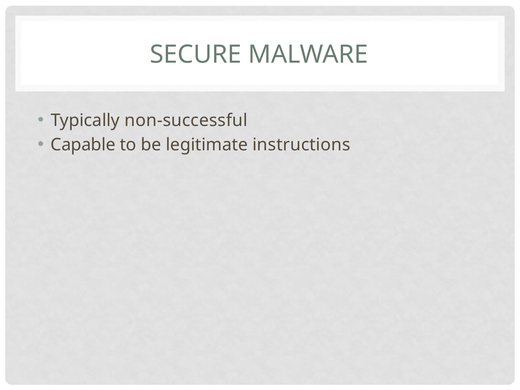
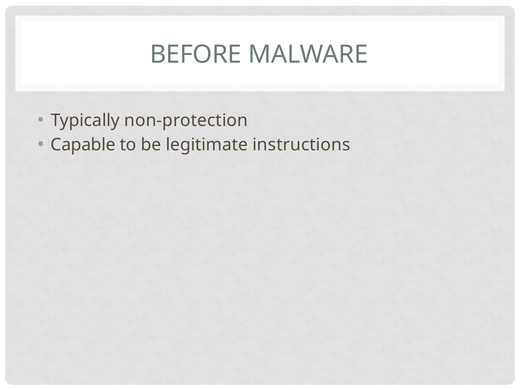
SECURE: SECURE -> BEFORE (196, 55)
non-successful: non-successful -> non-protection (186, 121)
